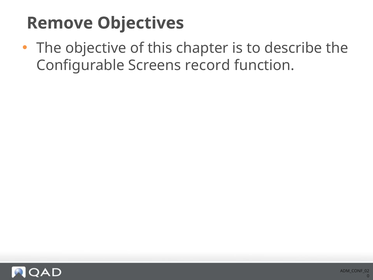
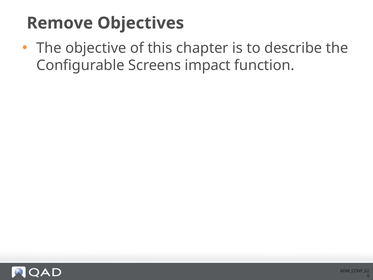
record: record -> impact (208, 65)
